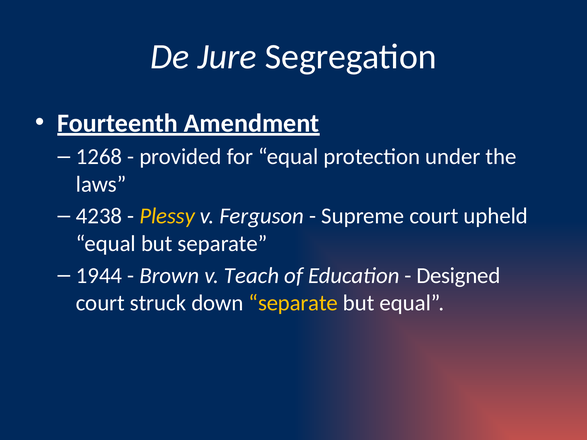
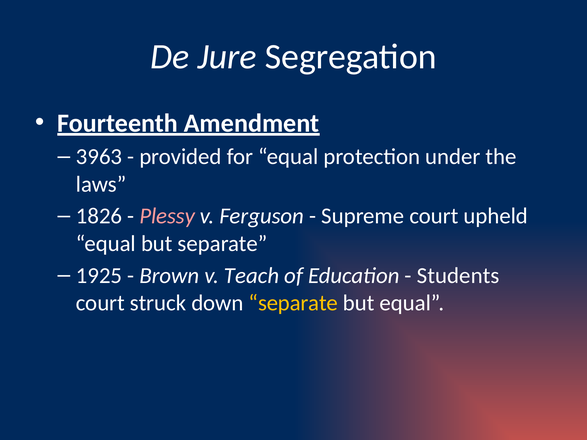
1268: 1268 -> 3963 (99, 157)
4238: 4238 -> 1826 (99, 216)
Plessy colour: yellow -> pink (167, 216)
1944: 1944 -> 1925 (99, 276)
Designed: Designed -> Students (458, 276)
